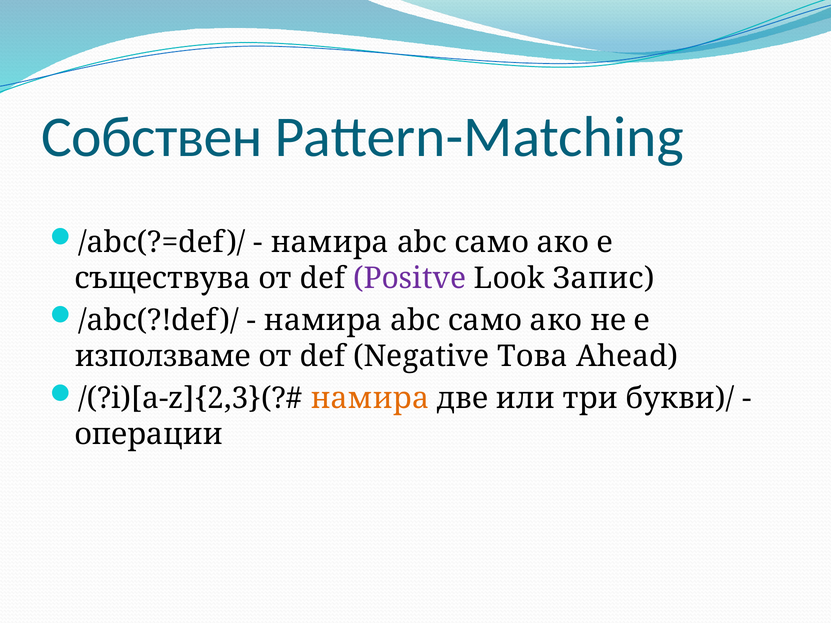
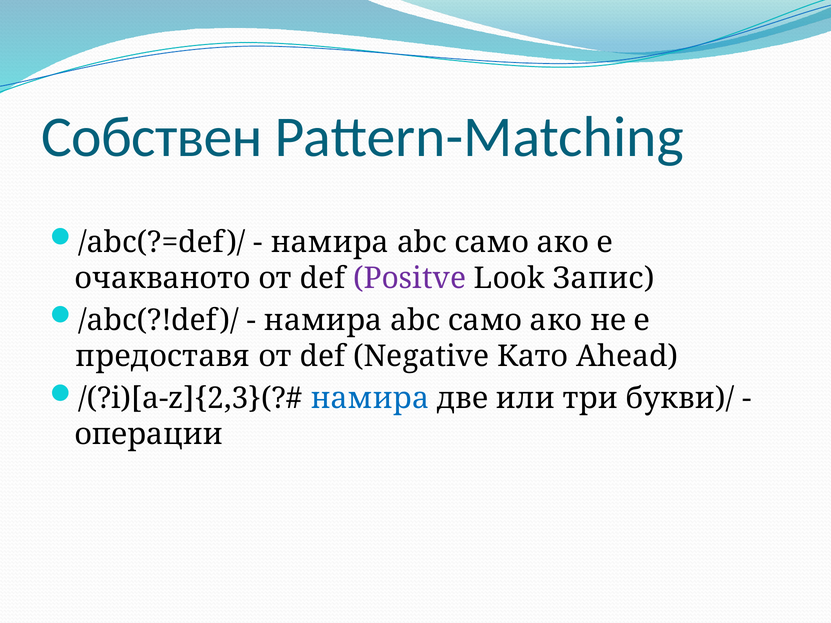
съществува: съществува -> очакваното (163, 278)
използваме: използваме -> предоставя (163, 356)
Това: Това -> Като (533, 356)
намира colour: orange -> blue (370, 399)
